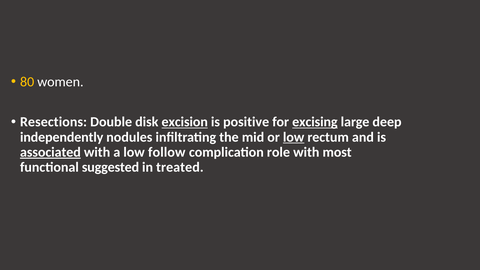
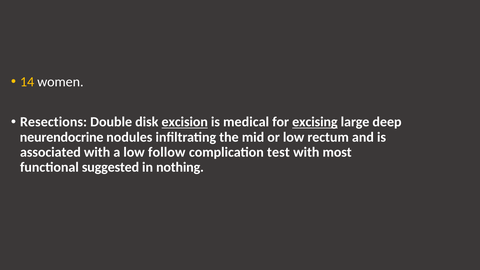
80: 80 -> 14 (27, 82)
positive: positive -> medical (246, 122)
independently: independently -> neurendocrine (62, 137)
low underline: present -> none (294, 137)
associated underline: present -> none (50, 152)
role: role -> test (278, 152)
treated: treated -> nothing (180, 167)
